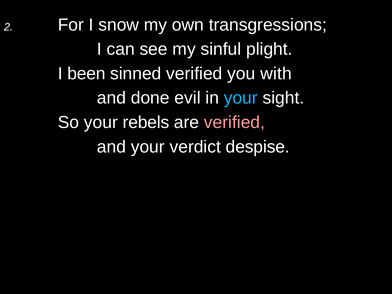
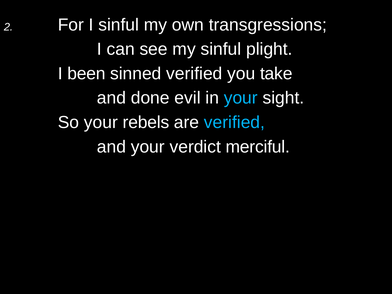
I snow: snow -> sinful (119, 25)
with: with -> take (276, 74)
verified colour: pink -> light blue (234, 122)
despise: despise -> merciful (258, 147)
